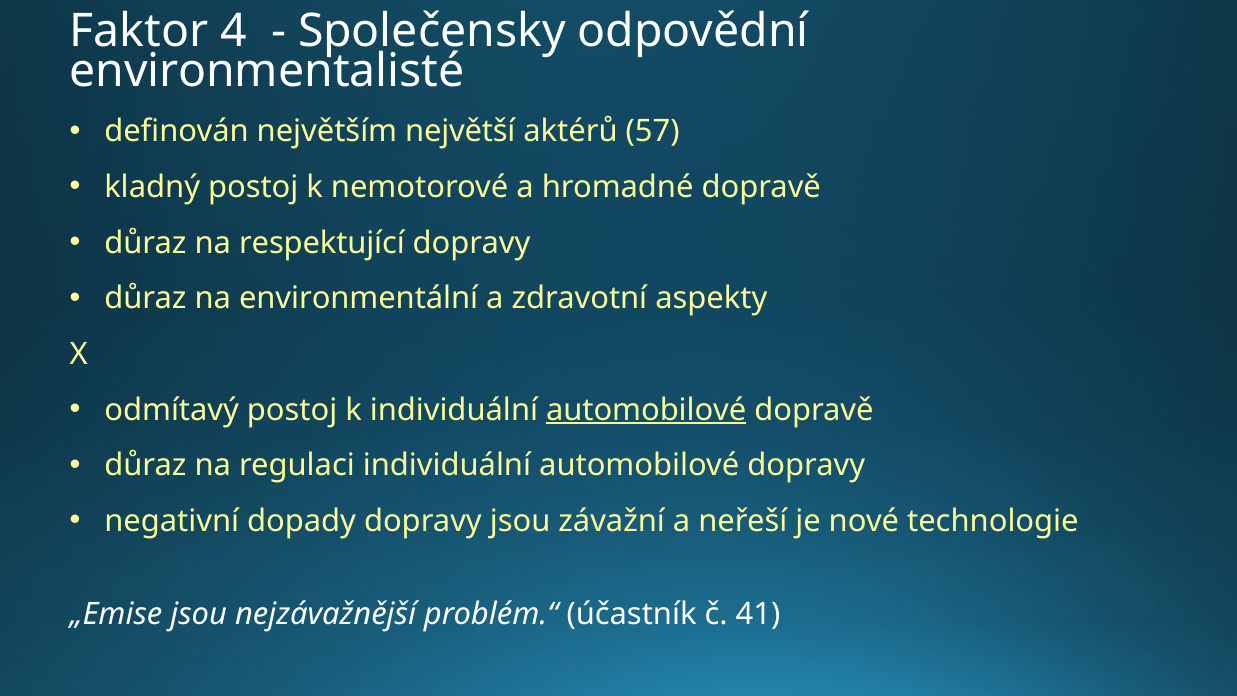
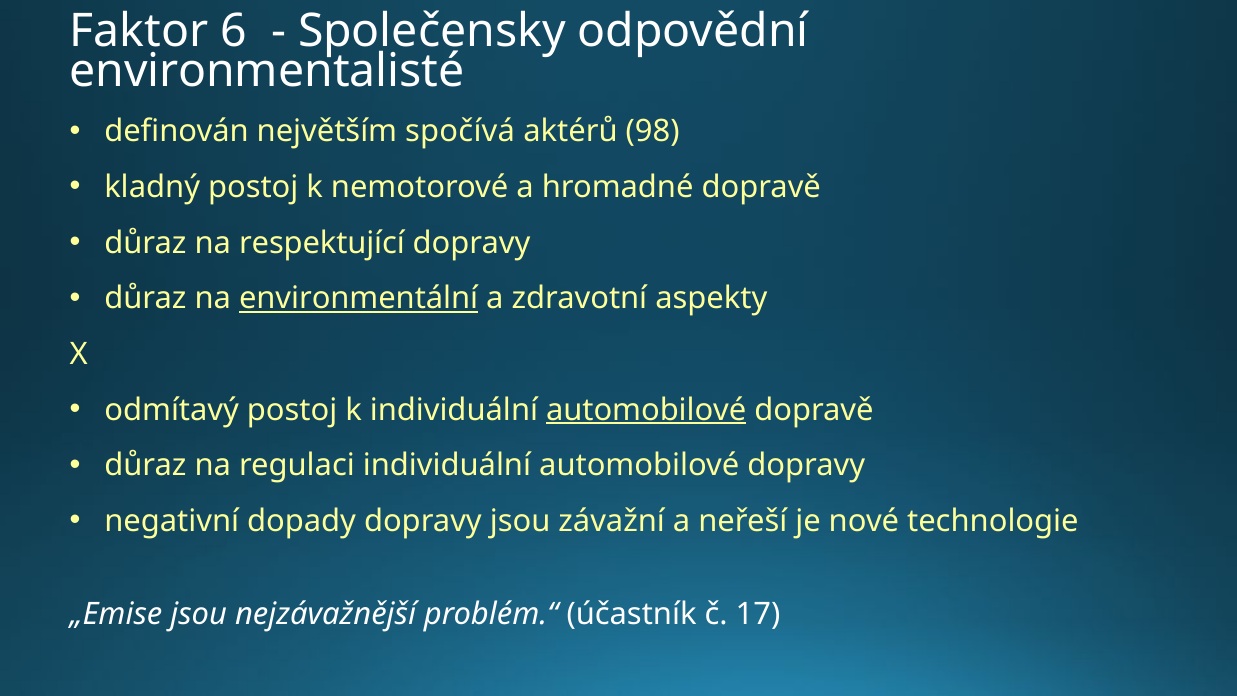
4: 4 -> 6 (234, 31)
největší: největší -> spočívá (460, 132)
57: 57 -> 98 (653, 132)
environmentální underline: none -> present (359, 299)
41: 41 -> 17 (758, 614)
